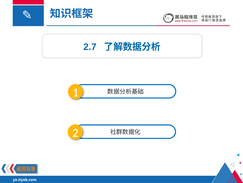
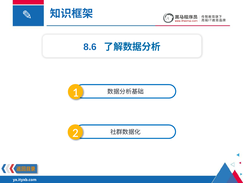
2.7: 2.7 -> 8.6 (90, 47)
